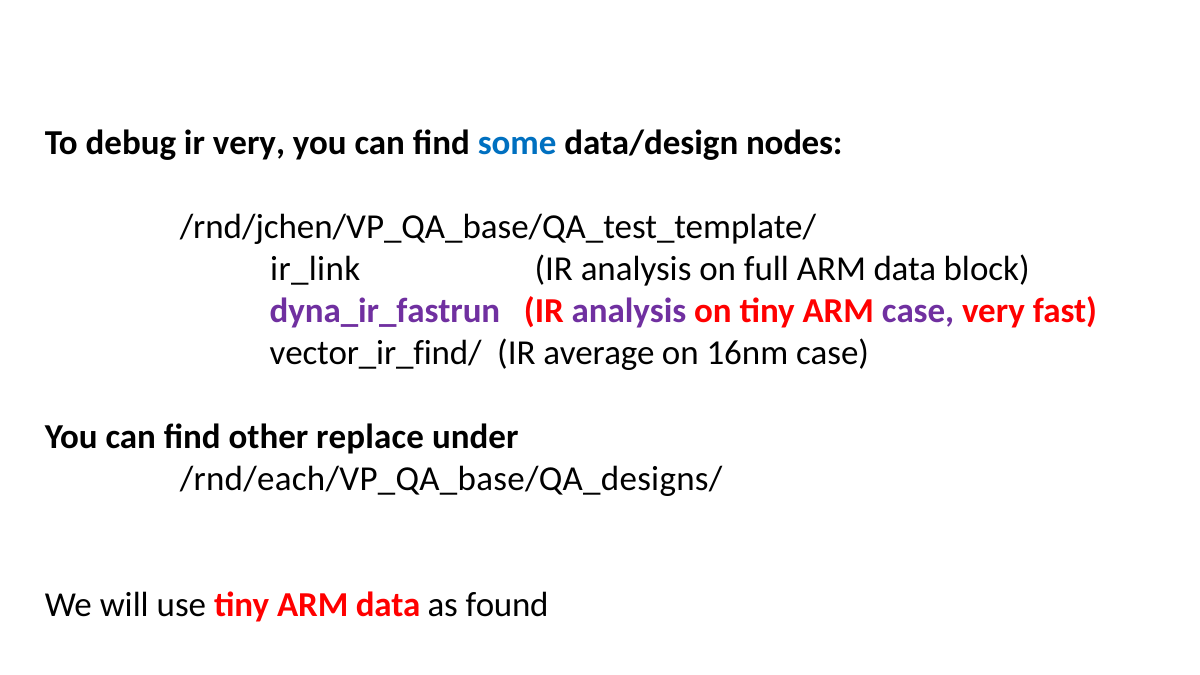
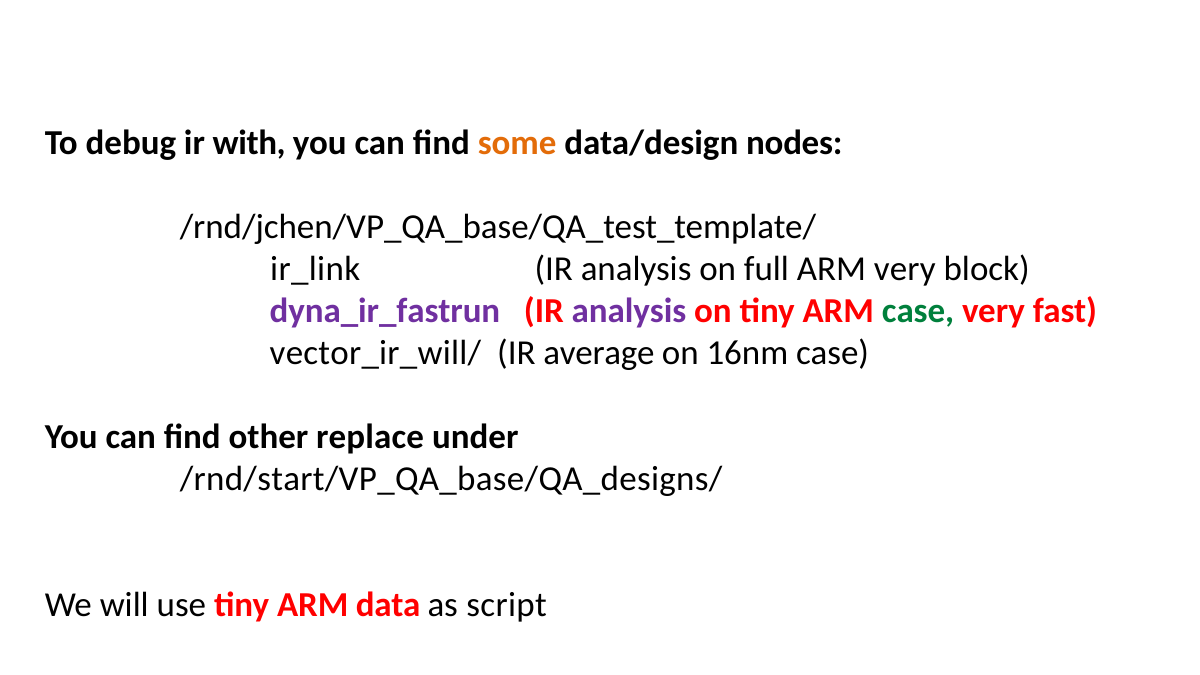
ir very: very -> with (249, 142)
some colour: blue -> orange (517, 142)
full ARM data: data -> very (905, 269)
case colour: purple -> green (918, 311)
vector_ir_find/: vector_ir_find/ -> vector_ir_will/ (375, 353)
/rnd/each/VP_QA_base/QA_designs/: /rnd/each/VP_QA_base/QA_designs/ -> /rnd/start/VP_QA_base/QA_designs/ (451, 479)
found: found -> script (507, 605)
